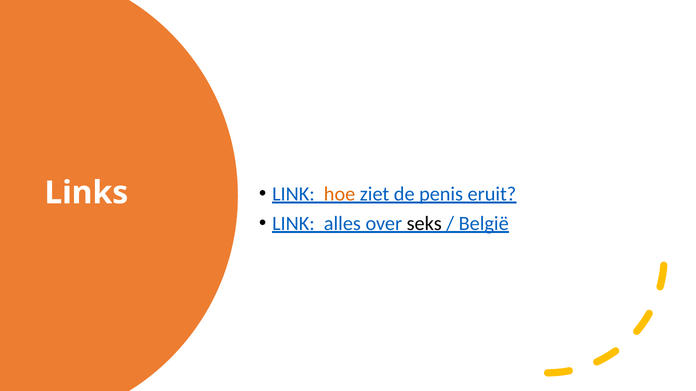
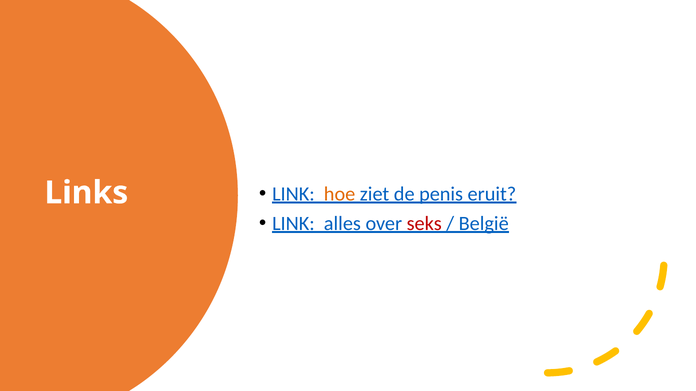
seks colour: black -> red (424, 224)
